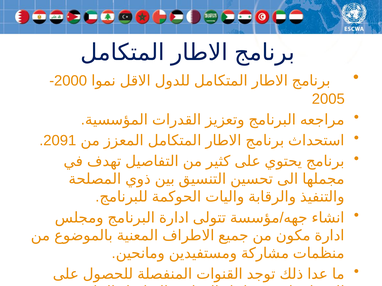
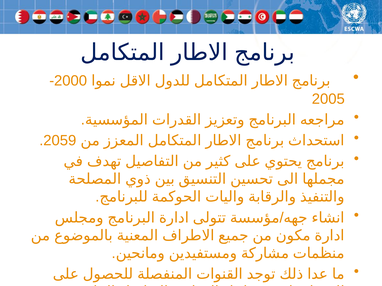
2091: 2091 -> 2059 (60, 141)
